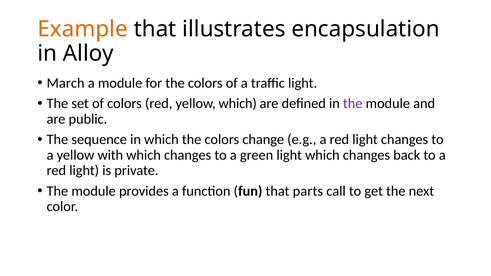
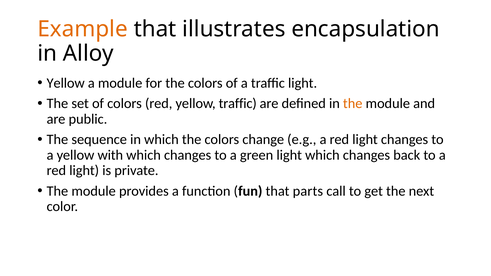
March: March -> Yellow (66, 83)
yellow which: which -> traffic (238, 104)
the colour: purple -> orange (353, 104)
